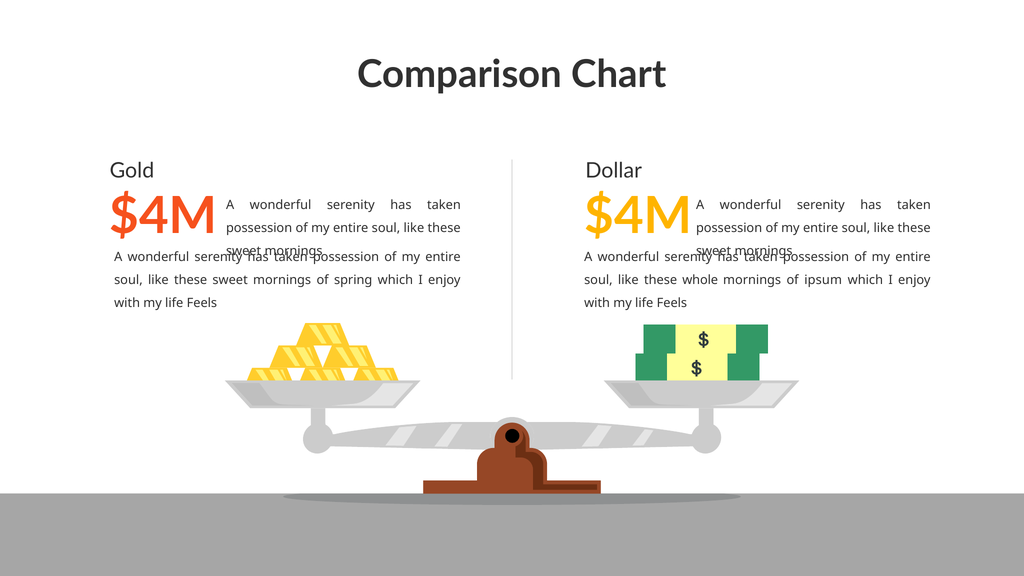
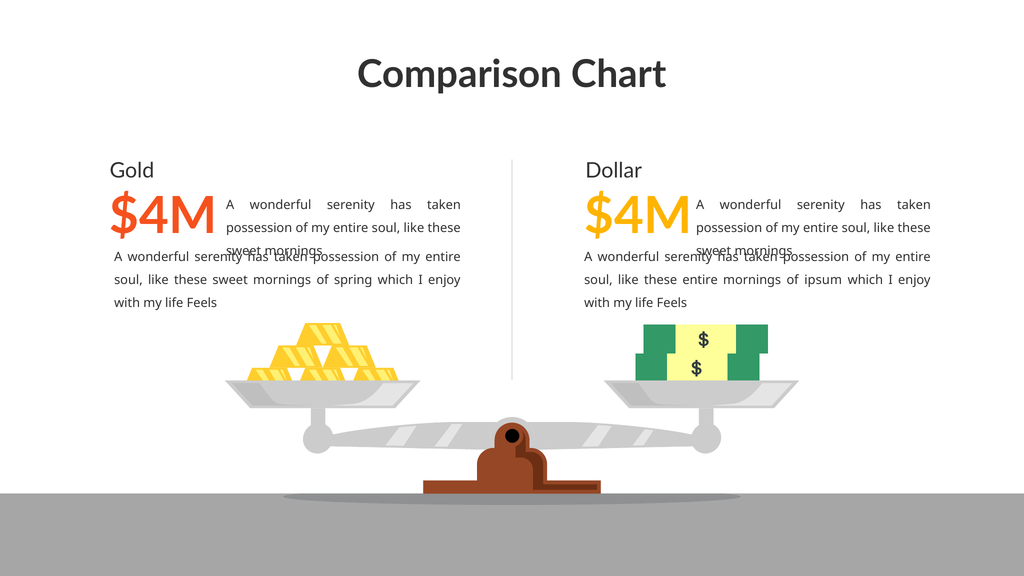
these whole: whole -> entire (700, 280)
